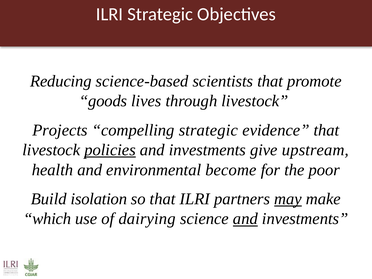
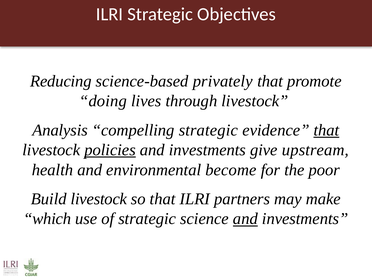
scientists: scientists -> privately (223, 81)
goods: goods -> doing (103, 101)
Projects: Projects -> Analysis (60, 130)
that underline: none -> present (326, 130)
Build isolation: isolation -> livestock (99, 199)
may underline: present -> none (288, 199)
of dairying: dairying -> strategic (147, 219)
